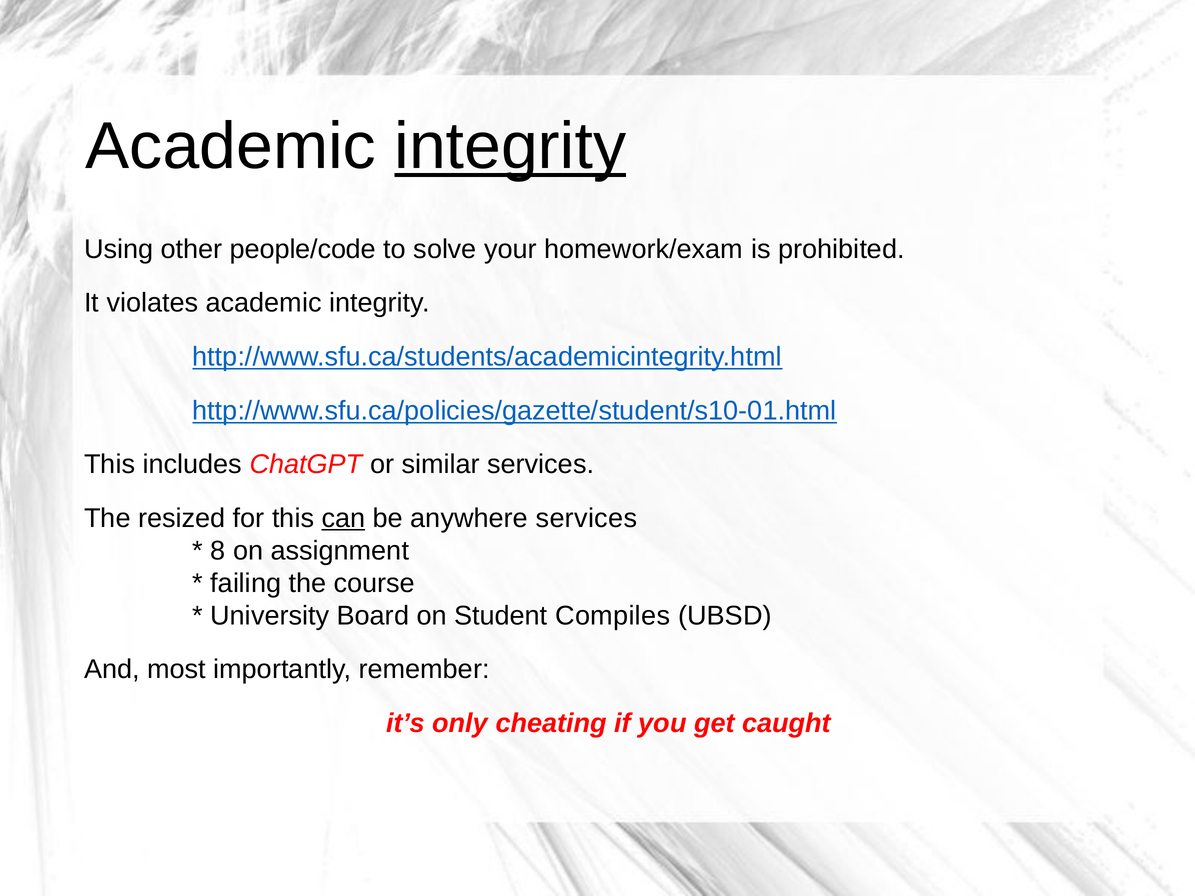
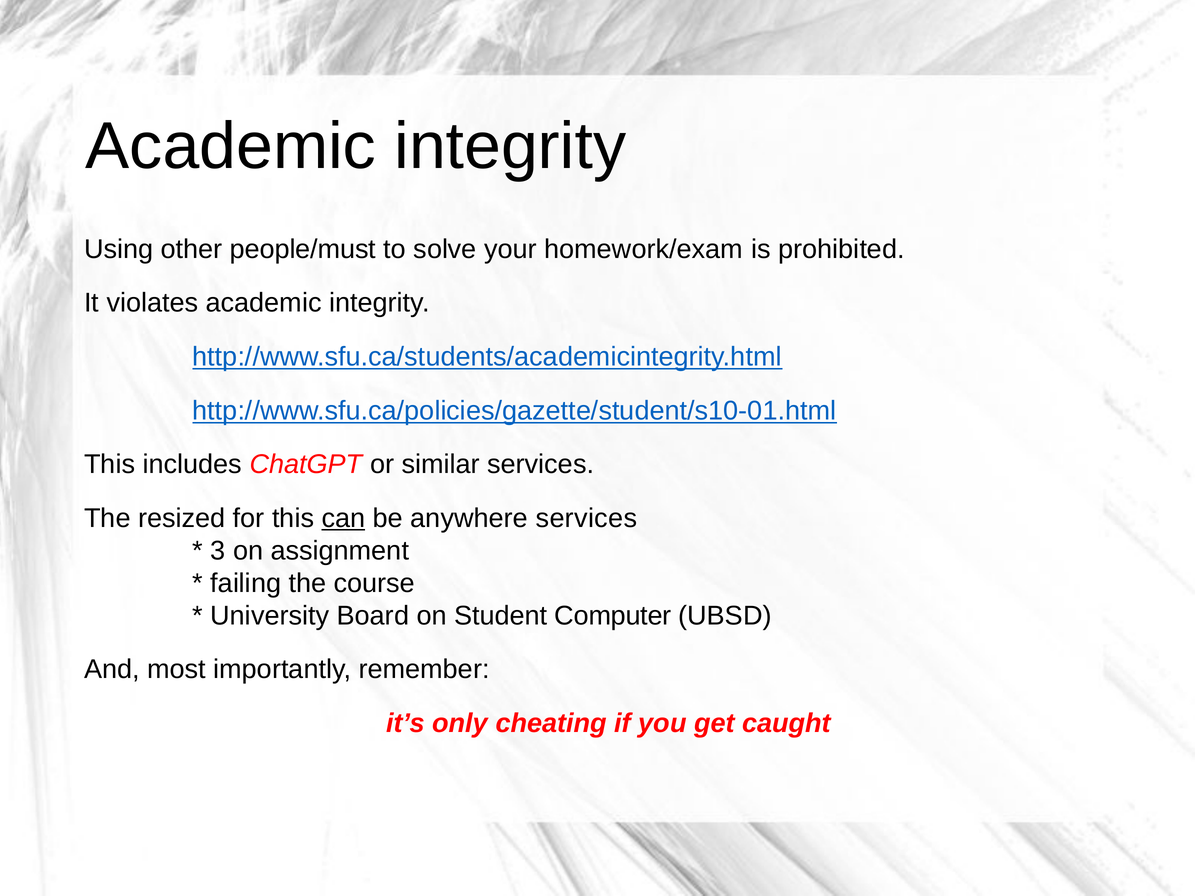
integrity underline: present -> none (510, 146)
people/code: people/code -> people/must (303, 249)
8: 8 -> 3 (218, 551)
Compiles: Compiles -> Computer (613, 616)
